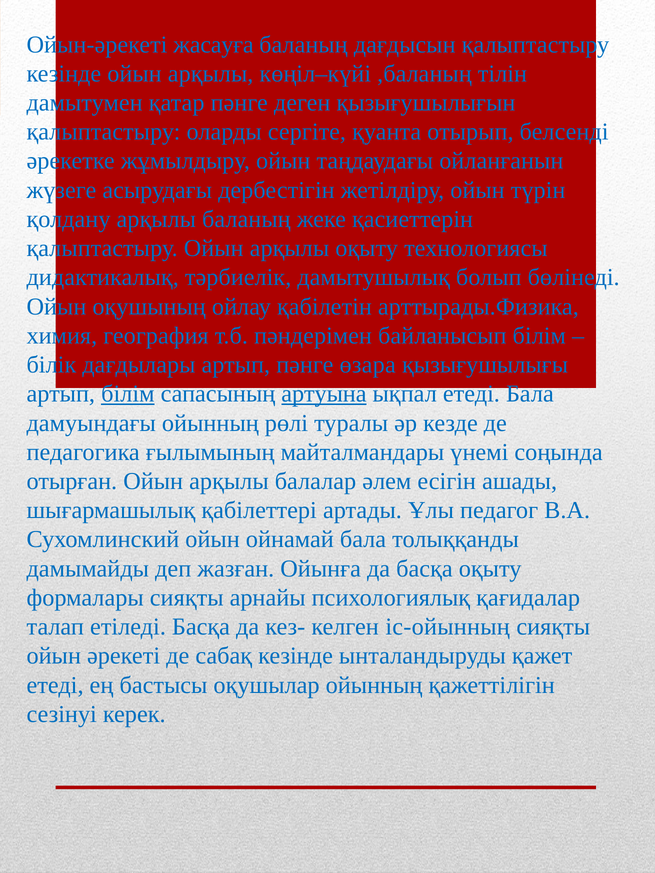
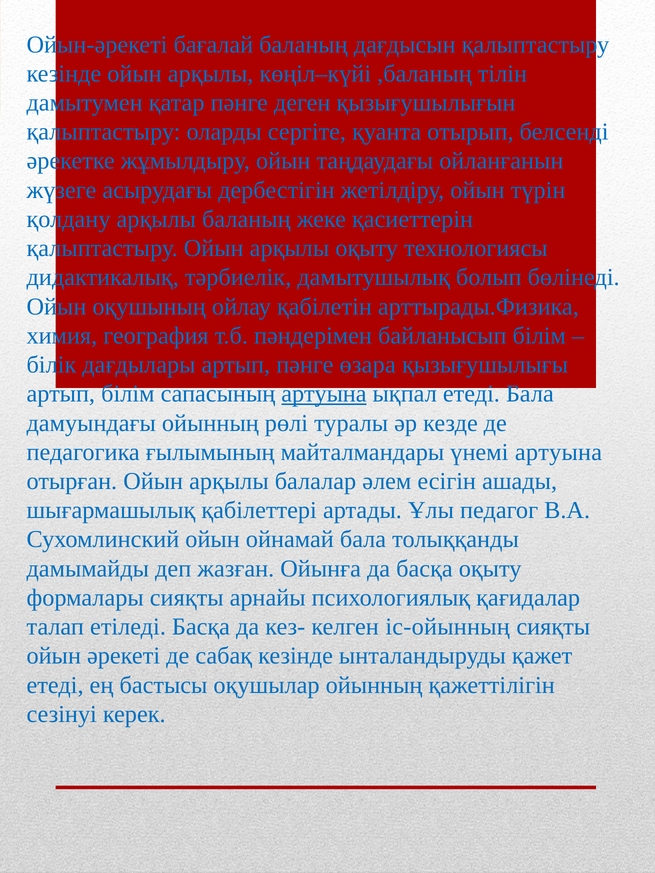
жасауға: жасауға -> бағалай (213, 45)
білім underline: present -> none (128, 394)
үнемі соңында: соңында -> артуына (558, 452)
